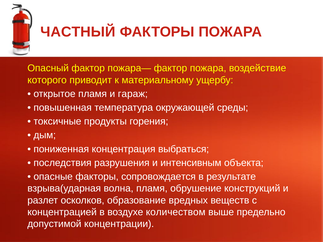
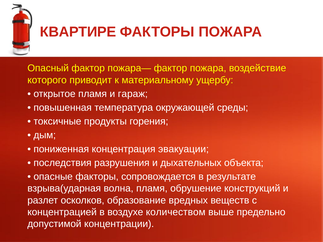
ЧАСТНЫЙ: ЧАСТНЫЙ -> КВАРТИРЕ (78, 32)
выбраться: выбраться -> эвакуации (183, 149)
интенсивным: интенсивным -> дыхательных (191, 163)
